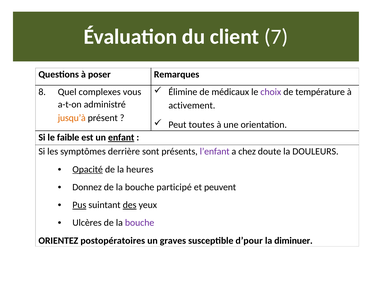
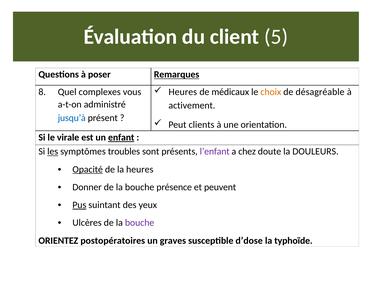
7: 7 -> 5 (276, 37)
Remarques underline: none -> present (177, 75)
Élimine: Élimine -> Heures (183, 92)
choix colour: purple -> orange (271, 92)
température: température -> désagréable (320, 92)
jusqu’à colour: orange -> blue (72, 118)
toutes: toutes -> clients (202, 125)
faible: faible -> virale (68, 137)
les underline: none -> present (53, 152)
derrière: derrière -> troubles (124, 152)
Donnez: Donnez -> Donner (87, 187)
participé: participé -> présence (174, 187)
des underline: present -> none (130, 205)
d’pour: d’pour -> d’dose (249, 241)
diminuer: diminuer -> typhoïde (293, 241)
